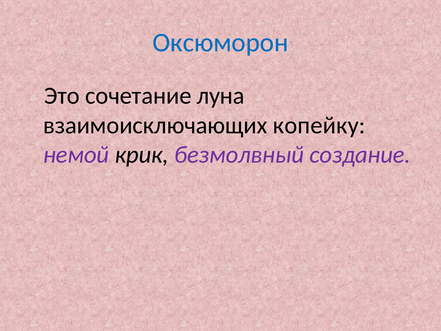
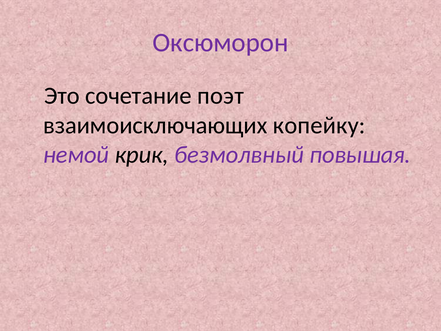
Оксюморон colour: blue -> purple (220, 43)
луна: луна -> поэт (220, 96)
создание: создание -> повышая (360, 155)
